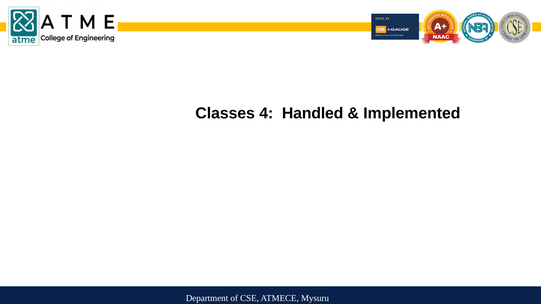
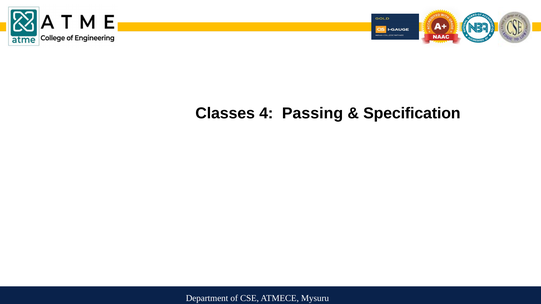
Handled: Handled -> Passing (313, 113)
Implemented: Implemented -> Specification (412, 113)
